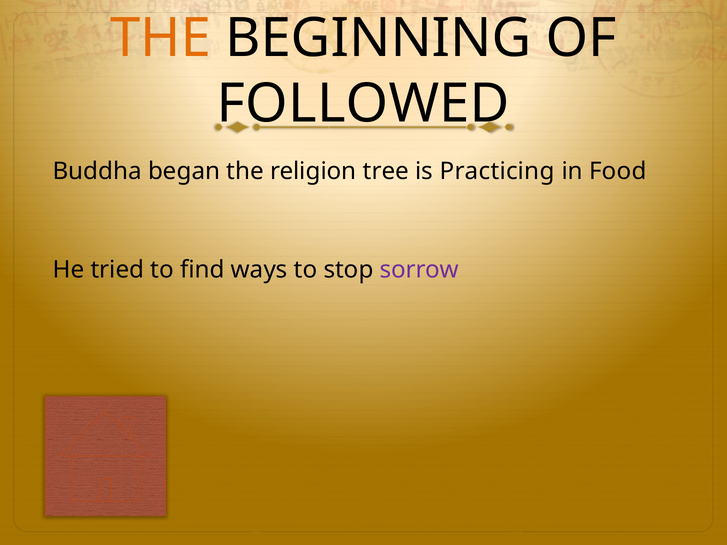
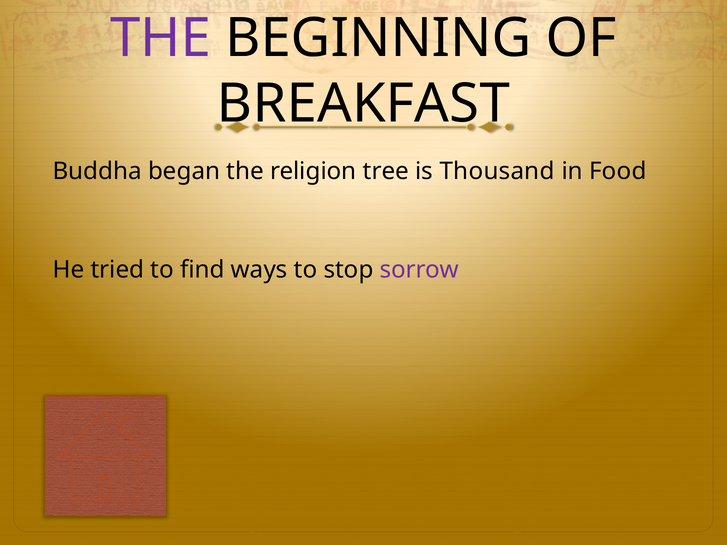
THE colour: orange -> purple (161, 38)
FOLLOWED: FOLLOWED -> BREAKFAST (363, 104)
Practicing: Practicing -> Thousand (497, 171)
